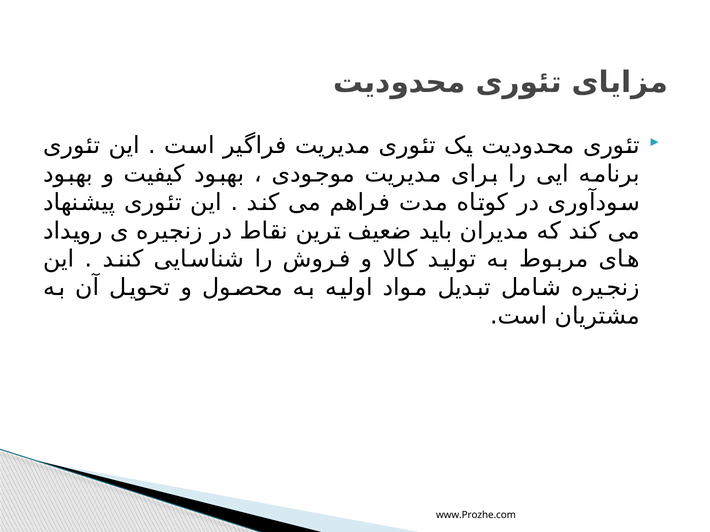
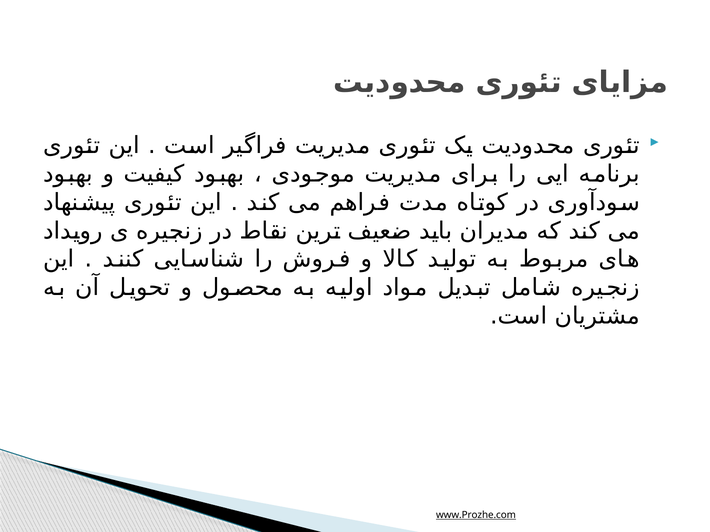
www.Prozhe.com underline: none -> present (476, 516)
